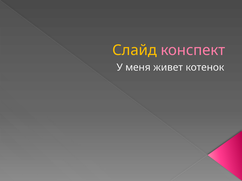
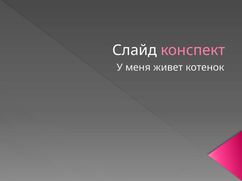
Слайд colour: yellow -> white (135, 50)
